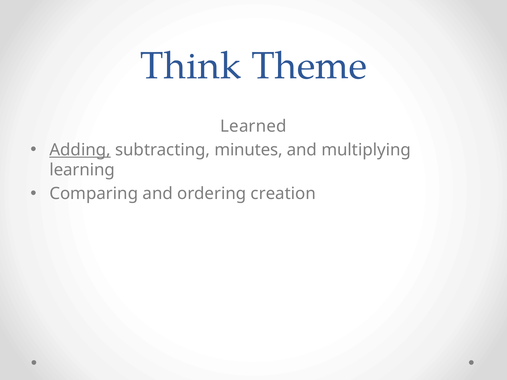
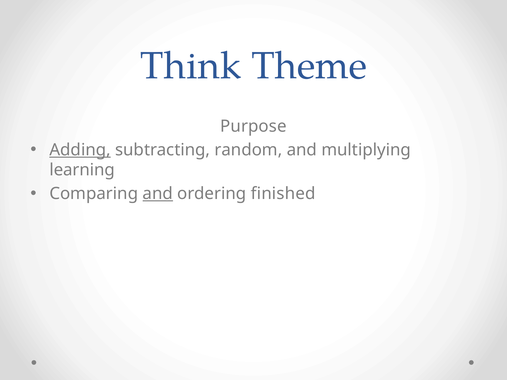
Learned: Learned -> Purpose (253, 126)
minutes: minutes -> random (248, 150)
and underline: none -> present (158, 194)
creation: creation -> finished (283, 194)
